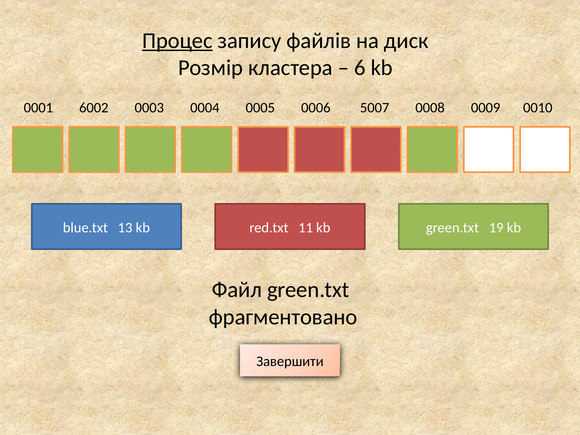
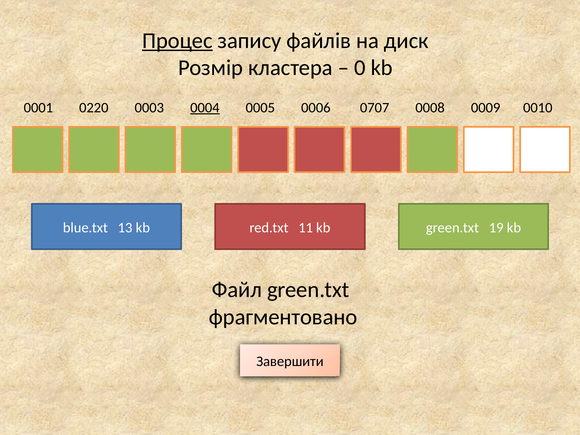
6: 6 -> 0 (360, 68)
6002: 6002 -> 0220 (94, 108)
0004 underline: none -> present (205, 108)
5007: 5007 -> 0707 (375, 108)
